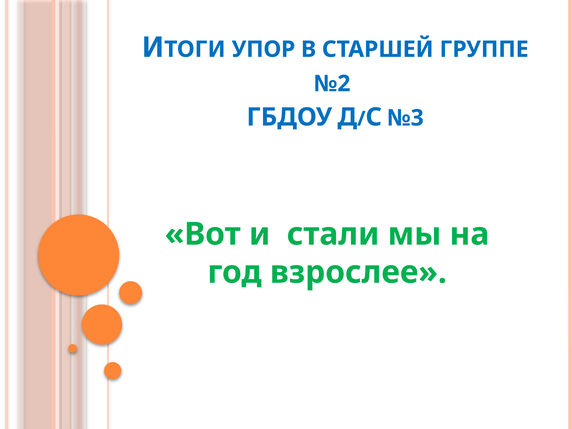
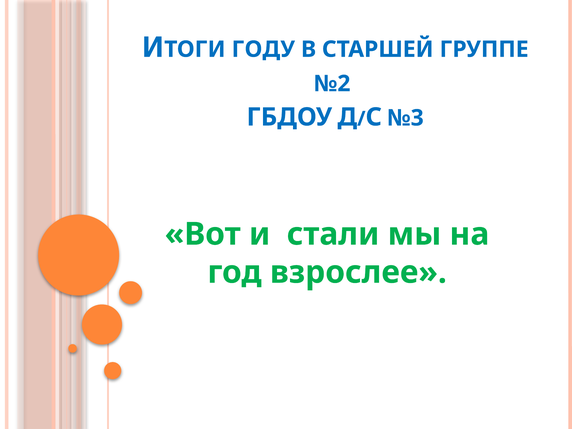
УПОР: УПОР -> ГОДУ (263, 49)
